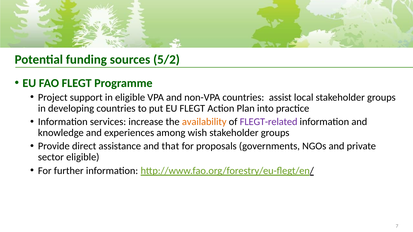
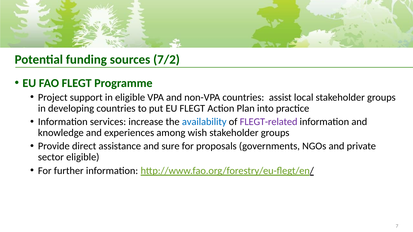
5/2: 5/2 -> 7/2 (166, 60)
availability colour: orange -> blue (204, 122)
that: that -> sure (171, 146)
